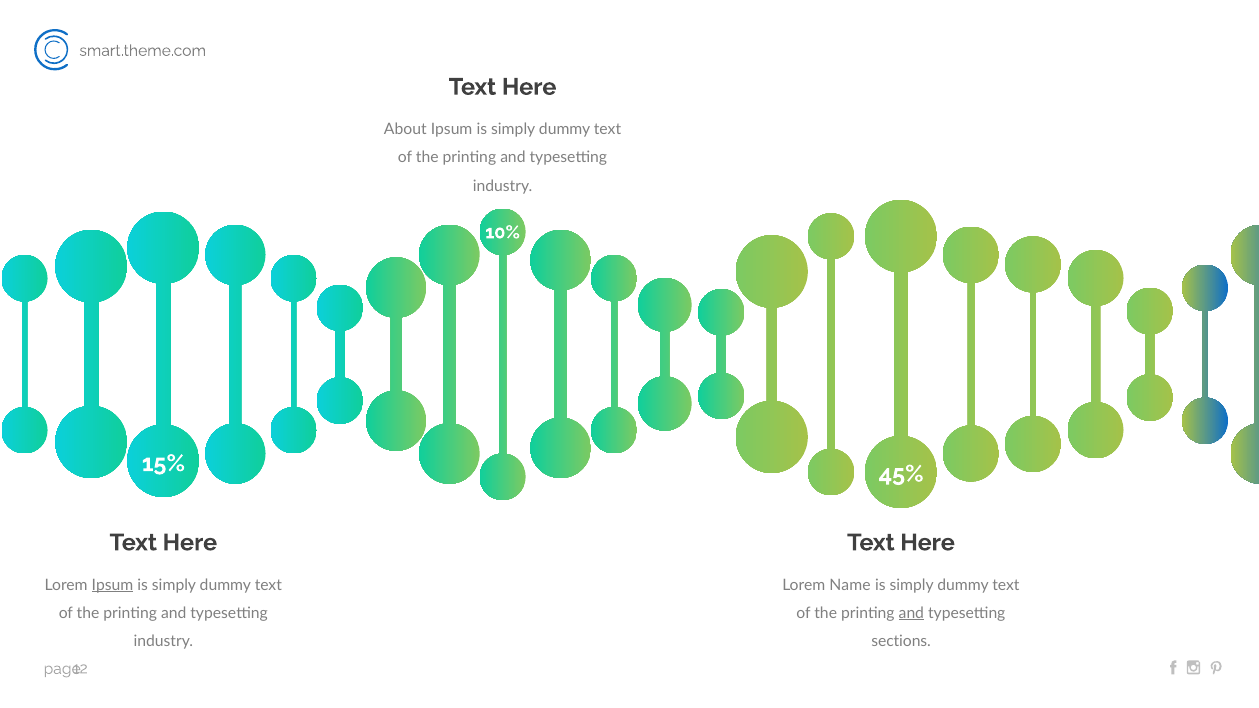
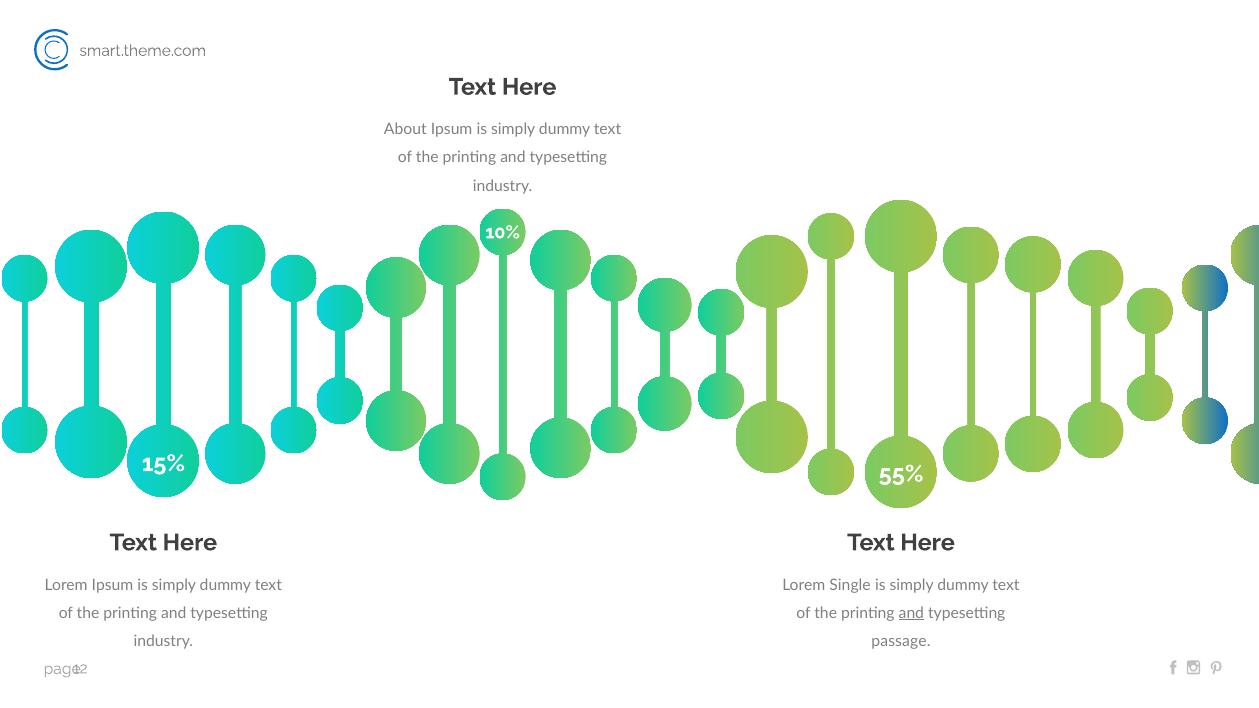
45%: 45% -> 55% (901, 474)
Ipsum underline: present -> none (112, 585)
Name: Name -> Single (850, 585)
sections: sections -> passage (901, 642)
